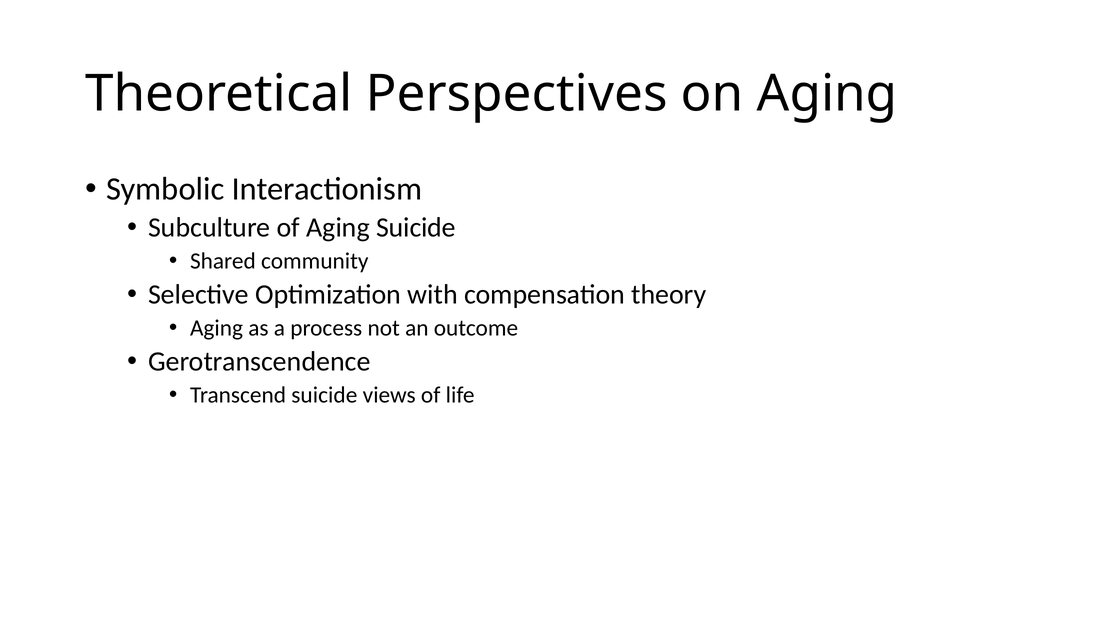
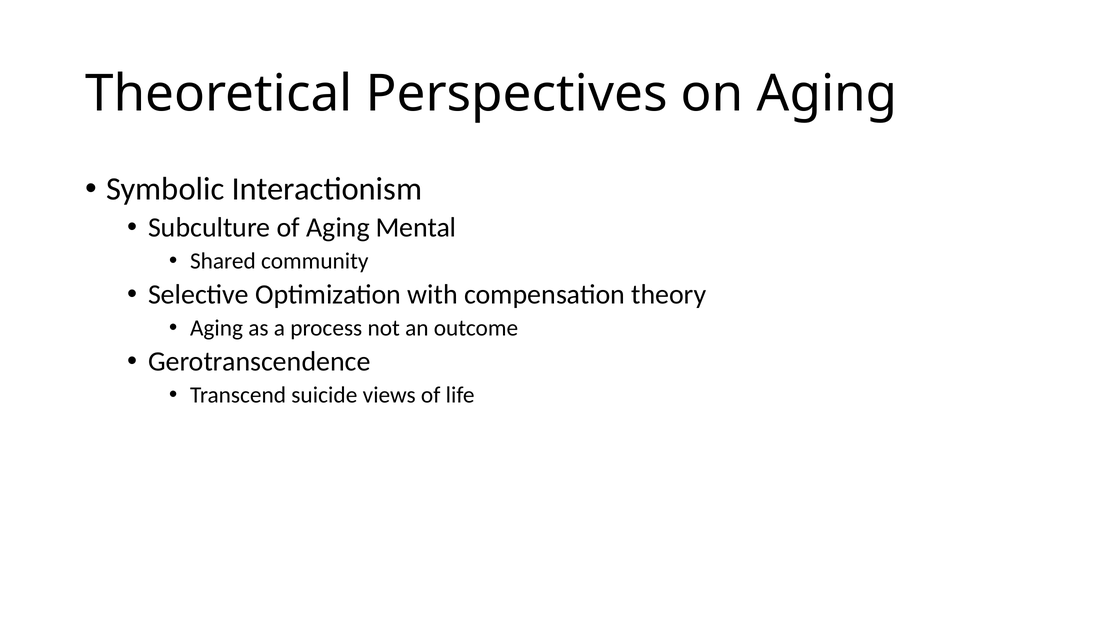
Aging Suicide: Suicide -> Mental (416, 228)
